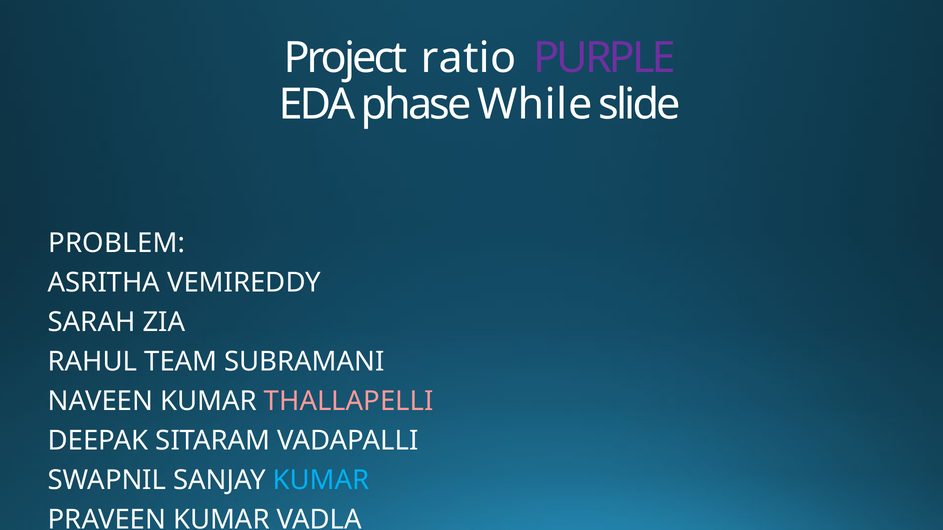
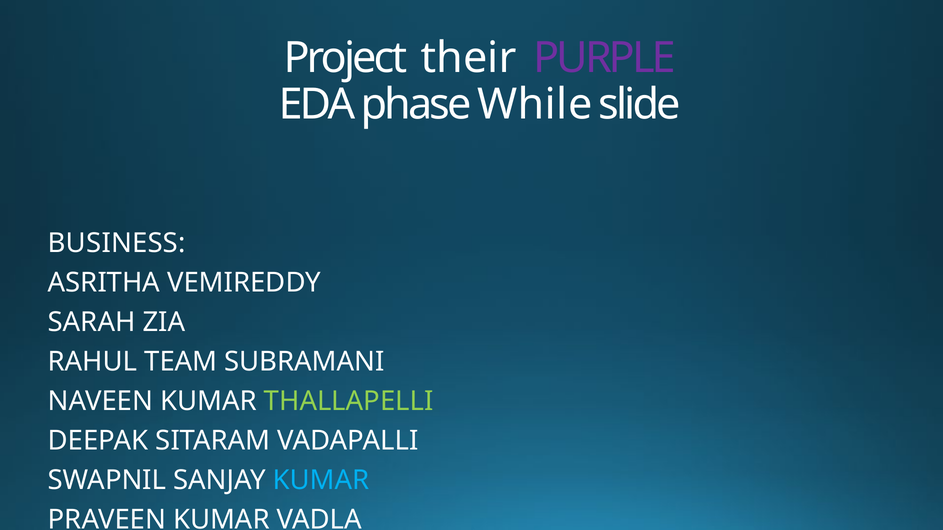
ratio: ratio -> their (469, 58)
PROBLEM: PROBLEM -> BUSINESS (117, 244)
THALLAPELLI colour: pink -> light green (349, 402)
